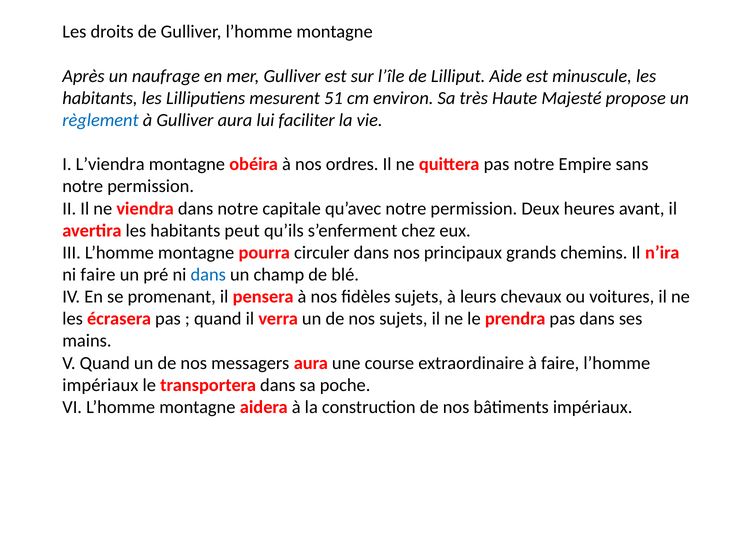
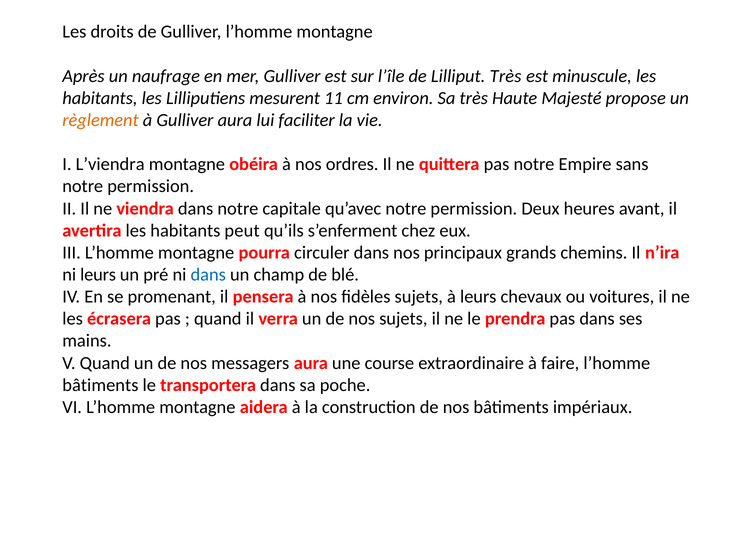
Lilliput Aide: Aide -> Très (506, 76)
51: 51 -> 11 (333, 98)
règlement colour: blue -> orange (101, 120)
ni faire: faire -> leurs (98, 275)
impériaux: impériaux -> bâtiments (100, 386)
